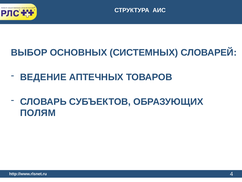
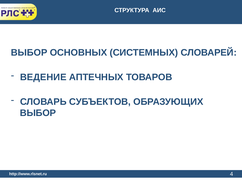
ПОЛЯМ: ПОЛЯМ -> ВЫБОР (38, 113)
